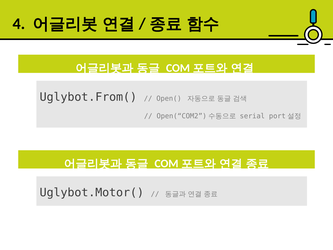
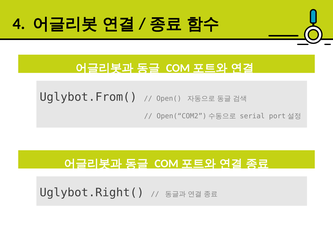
Uglybot.Motor(: Uglybot.Motor( -> Uglybot.Right( (92, 192)
